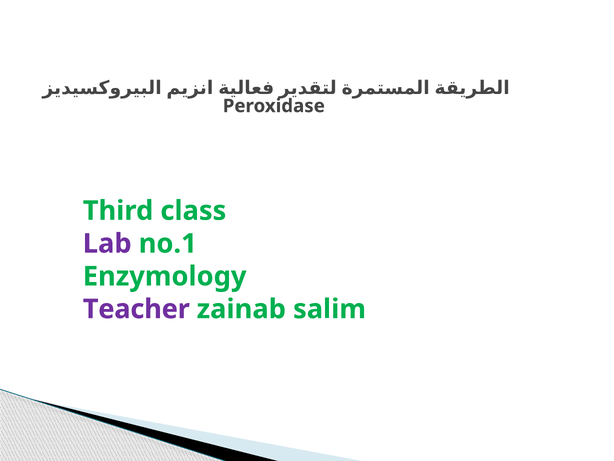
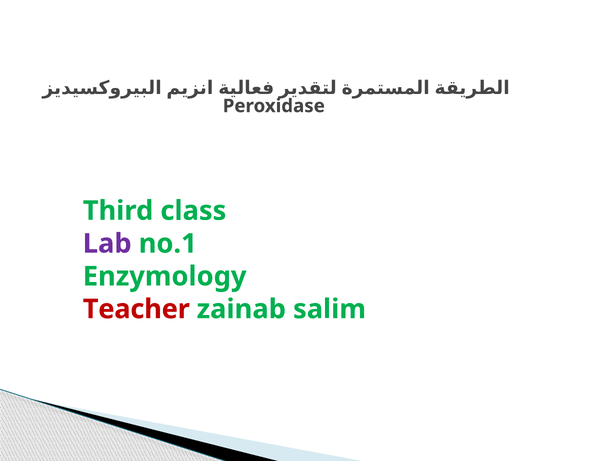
Teacher colour: purple -> red (136, 309)
